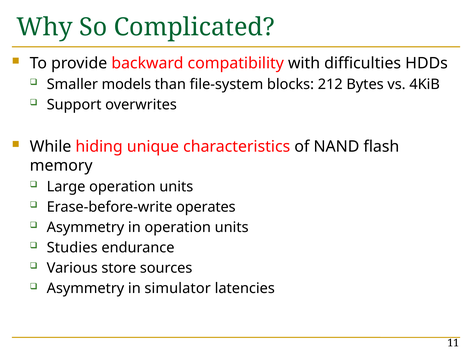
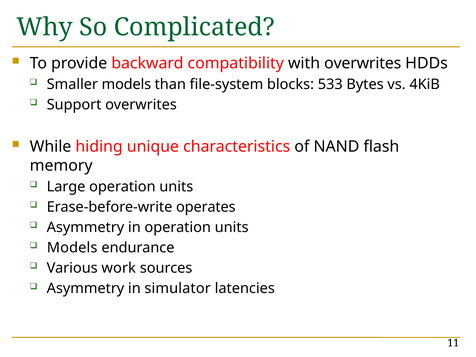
with difficulties: difficulties -> overwrites (363, 63)
212: 212 -> 533 (330, 84)
Studies: Studies -> Models (72, 248)
store: store -> work (119, 268)
